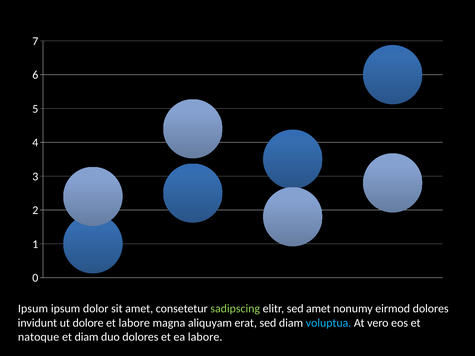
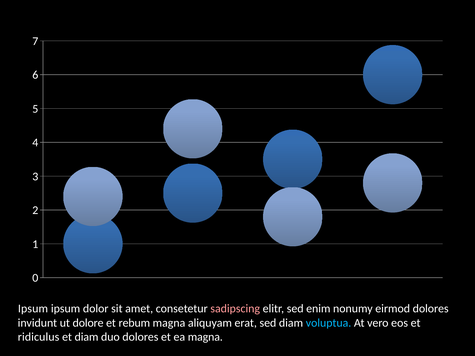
sadipscing colour: light green -> pink (235, 309)
sed amet: amet -> enim (318, 309)
et labore: labore -> rebum (134, 323)
natoque: natoque -> ridiculus (39, 337)
ea labore: labore -> magna (205, 337)
